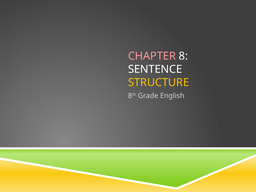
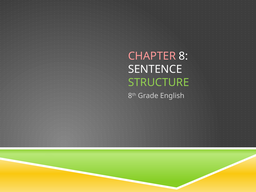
STRUCTURE colour: yellow -> light green (159, 82)
